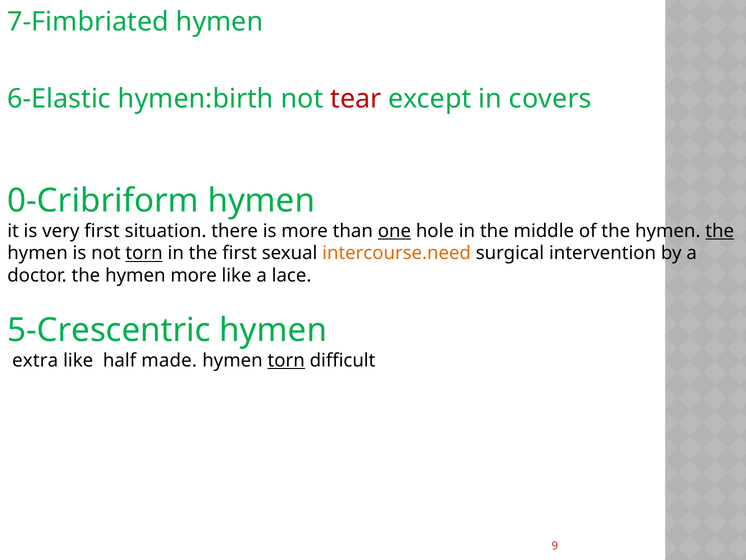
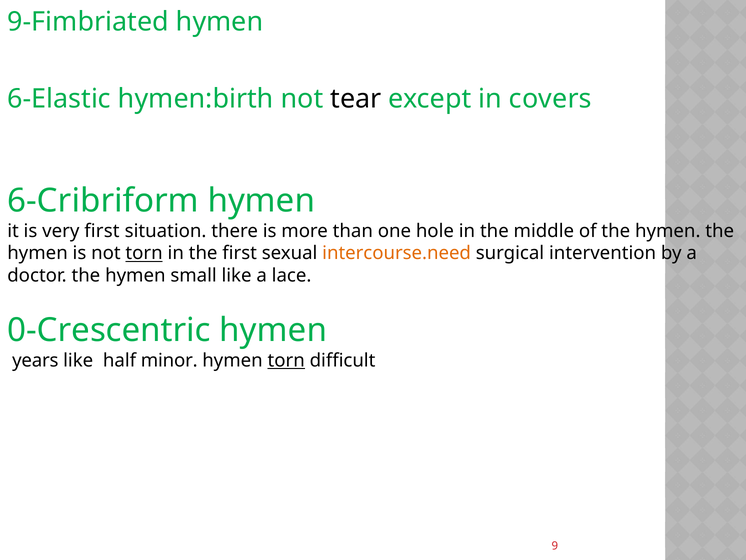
7-Fimbriated: 7-Fimbriated -> 9-Fimbriated (88, 22)
tear colour: red -> black (356, 99)
0-Cribriform: 0-Cribriform -> 6-Cribriform (103, 201)
one underline: present -> none (394, 231)
the underline: present -> none (720, 231)
hymen more: more -> small (194, 275)
5-Crescentric: 5-Crescentric -> 0-Crescentric (109, 330)
extra: extra -> years (35, 360)
made: made -> minor (169, 360)
